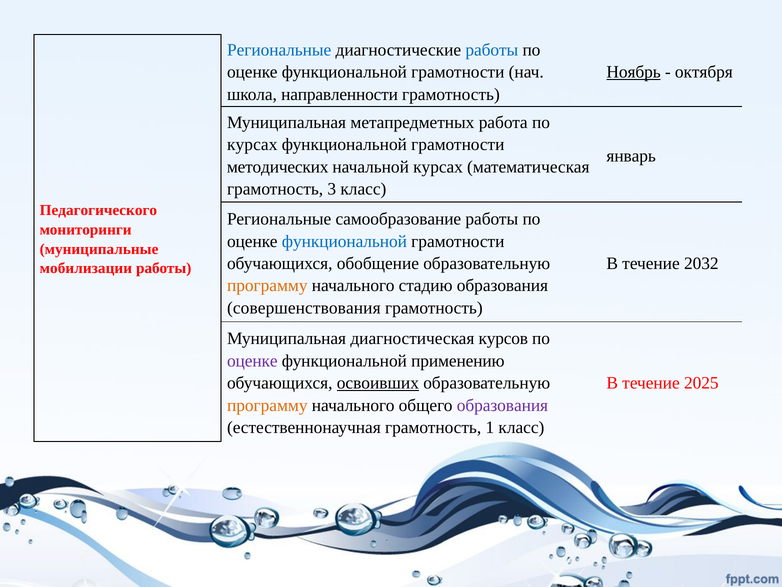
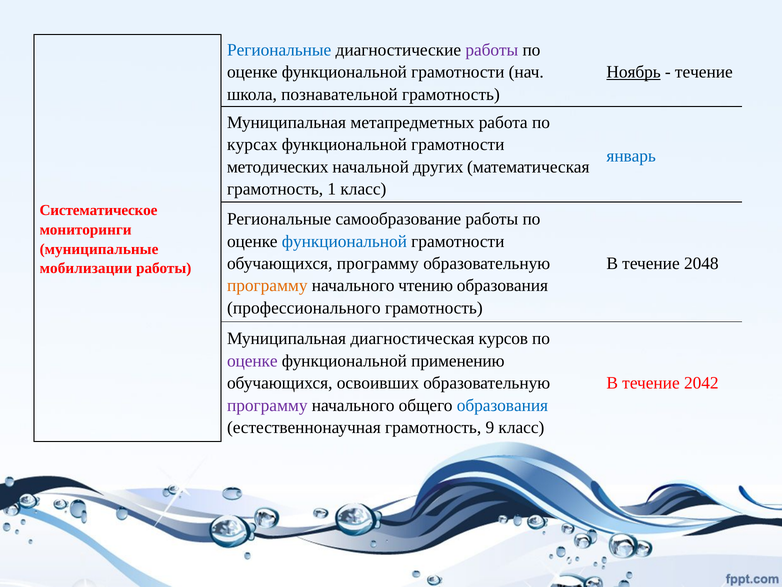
работы colour: blue -> purple (492, 50)
октября: октября -> течение (704, 72)
направленности: направленности -> познавательной (339, 94)
январь colour: black -> blue (631, 156)
начальной курсах: курсах -> других (438, 167)
3: 3 -> 1 (332, 189)
Педагогического: Педагогического -> Систематическое (98, 210)
обучающихся обобщение: обобщение -> программу (378, 263)
2032: 2032 -> 2048 (701, 263)
стадию: стадию -> чтению (426, 285)
совершенствования: совершенствования -> профессионального (304, 308)
освоивших underline: present -> none (378, 383)
2025: 2025 -> 2042 (701, 383)
программу colour: orange -> purple (267, 405)
образования colour: purple -> blue (502, 405)
1: 1 -> 9 (490, 427)
